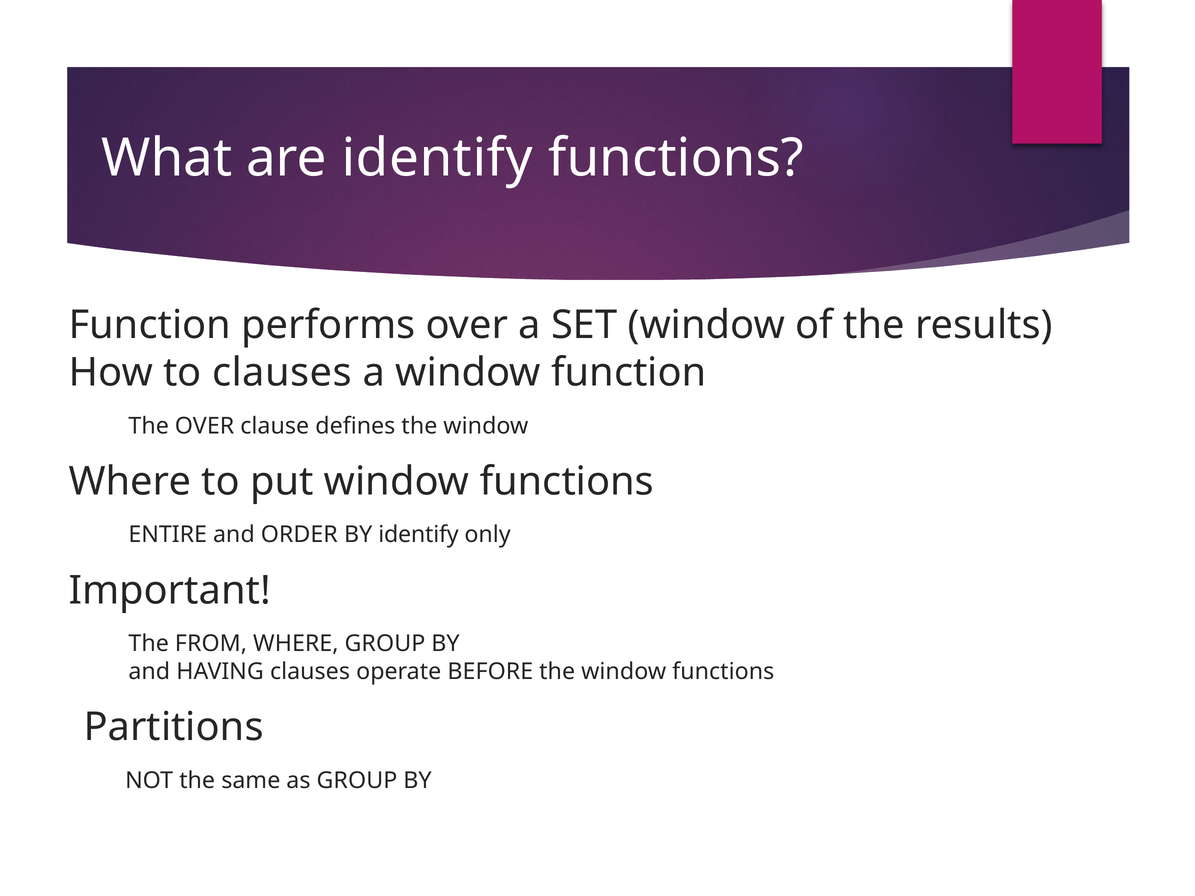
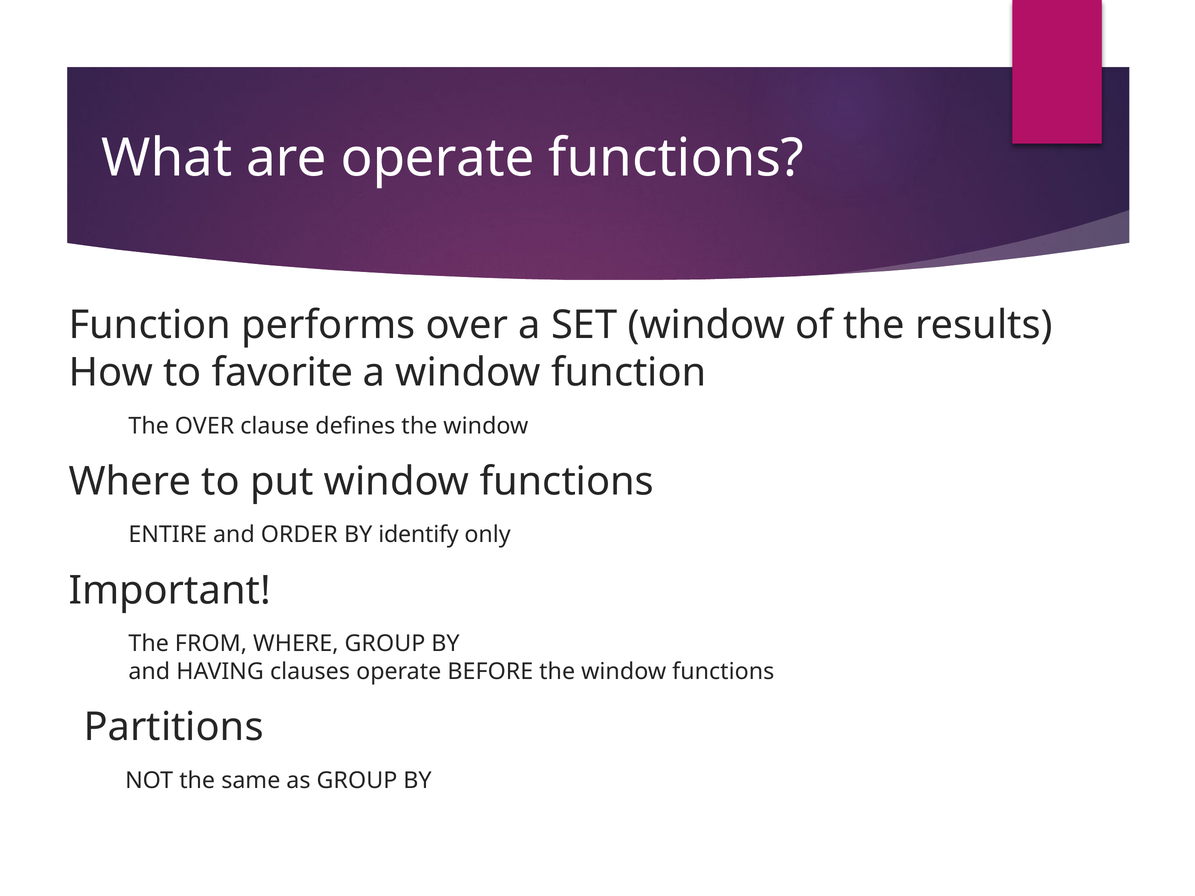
are identify: identify -> operate (438, 158)
to clauses: clauses -> favorite (282, 373)
